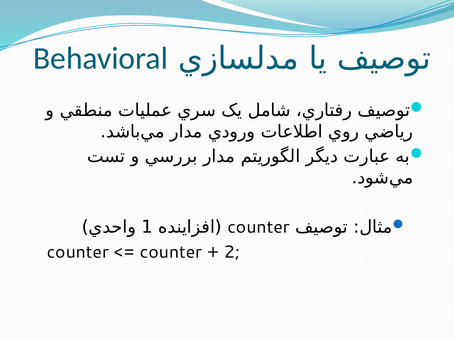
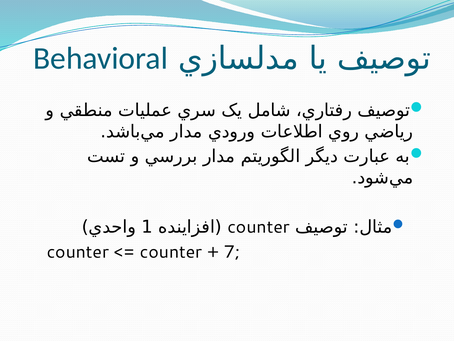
2: 2 -> 7 (232, 252)
